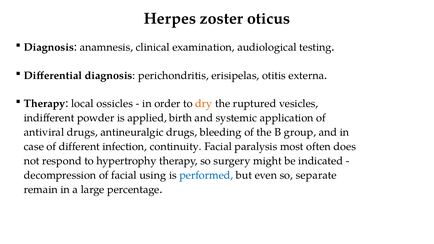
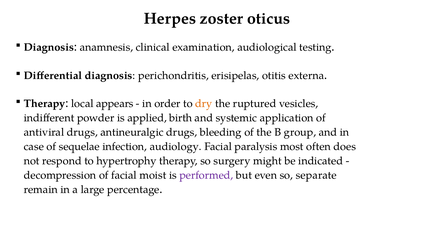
ossicles: ossicles -> appears (115, 104)
different: different -> sequelae (79, 147)
continuity: continuity -> audiology (176, 147)
using: using -> moist (153, 175)
performed colour: blue -> purple (206, 175)
